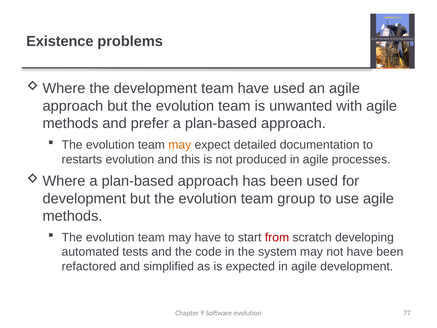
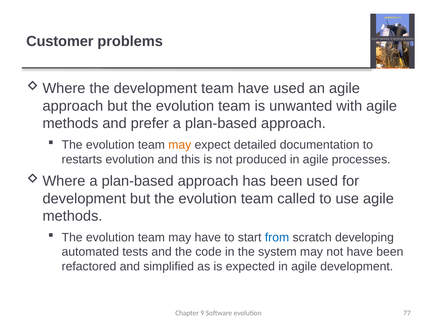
Existence: Existence -> Customer (60, 41)
group: group -> called (296, 198)
from colour: red -> blue (277, 237)
